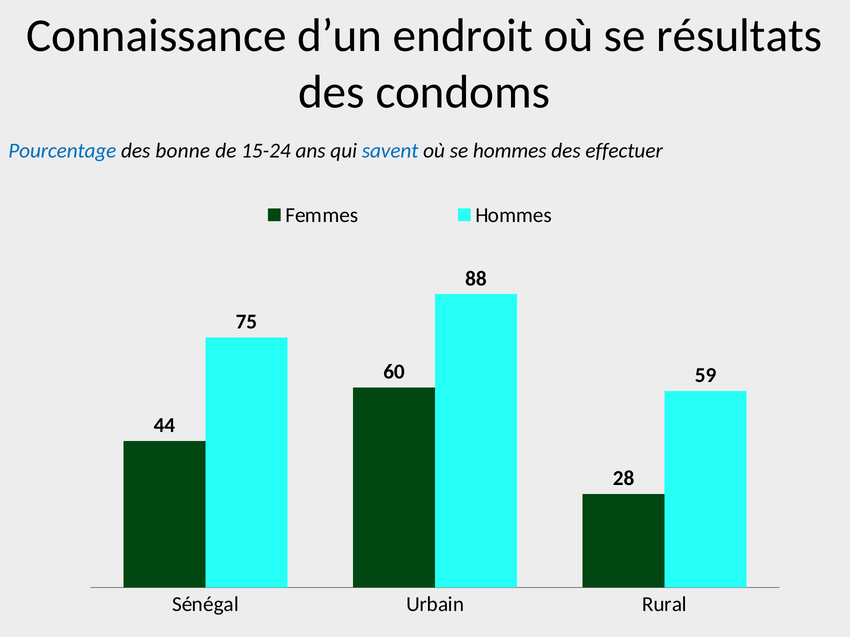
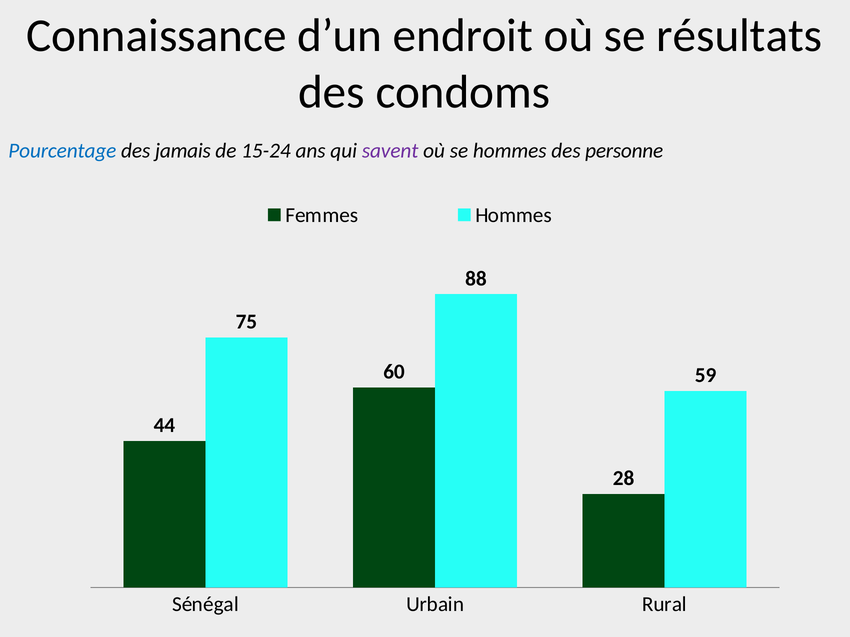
bonne: bonne -> jamais (183, 151)
savent colour: blue -> purple (390, 151)
effectuer: effectuer -> personne (624, 151)
